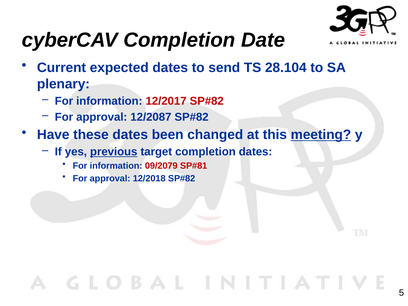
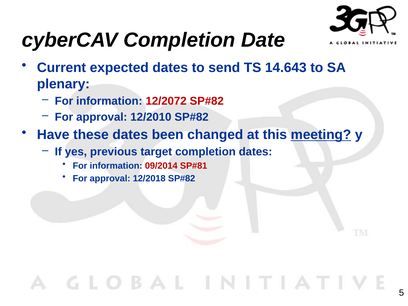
28.104: 28.104 -> 14.643 (286, 68)
12/2017: 12/2017 -> 12/2072 (166, 101)
12/2087: 12/2087 -> 12/2010 (151, 117)
previous underline: present -> none (114, 152)
09/2079: 09/2079 -> 09/2014 (161, 166)
